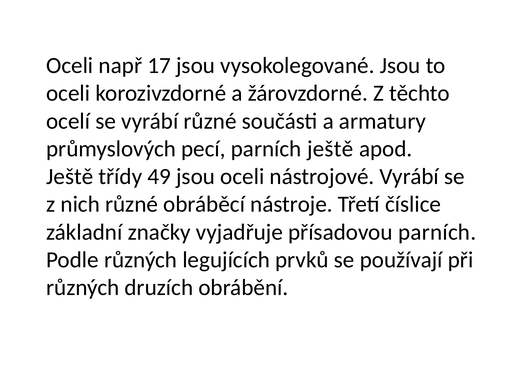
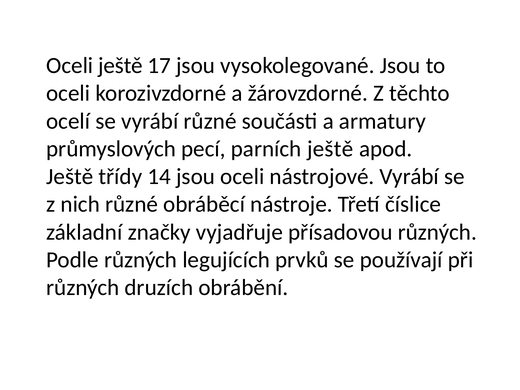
Oceli např: např -> ještě (120, 66)
49: 49 -> 14 (159, 177)
přísadovou parních: parních -> různých (437, 232)
